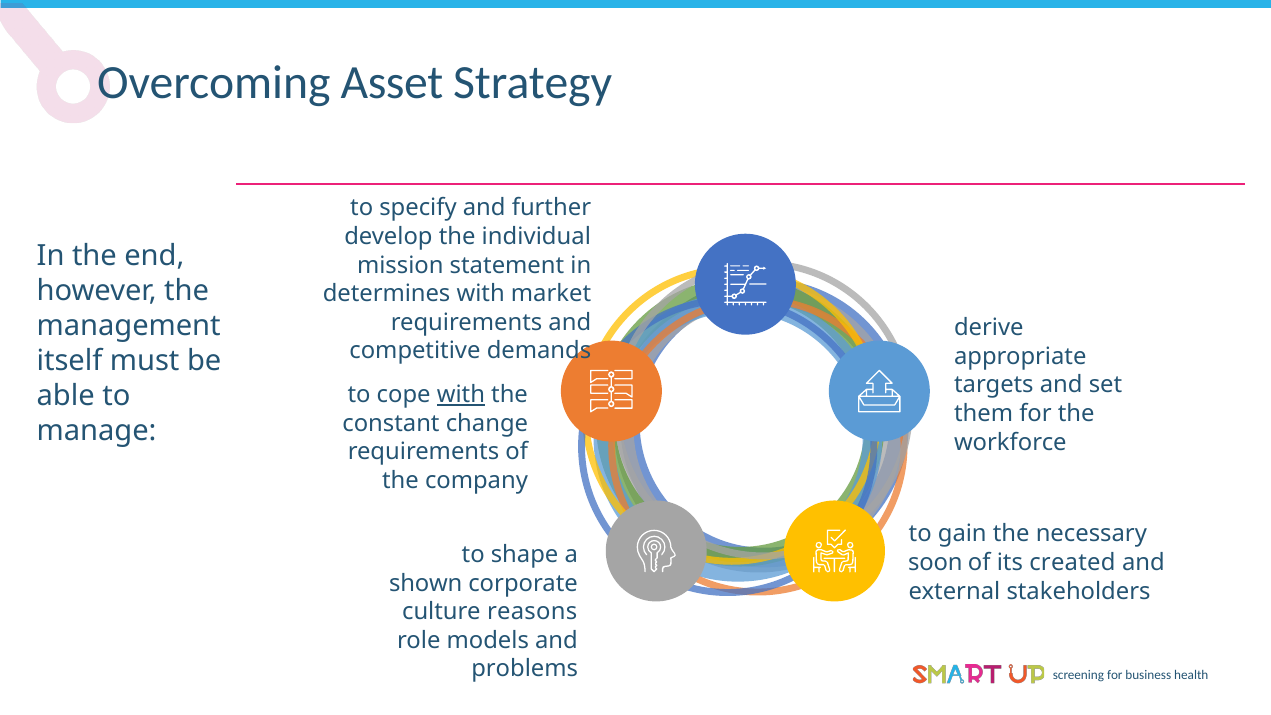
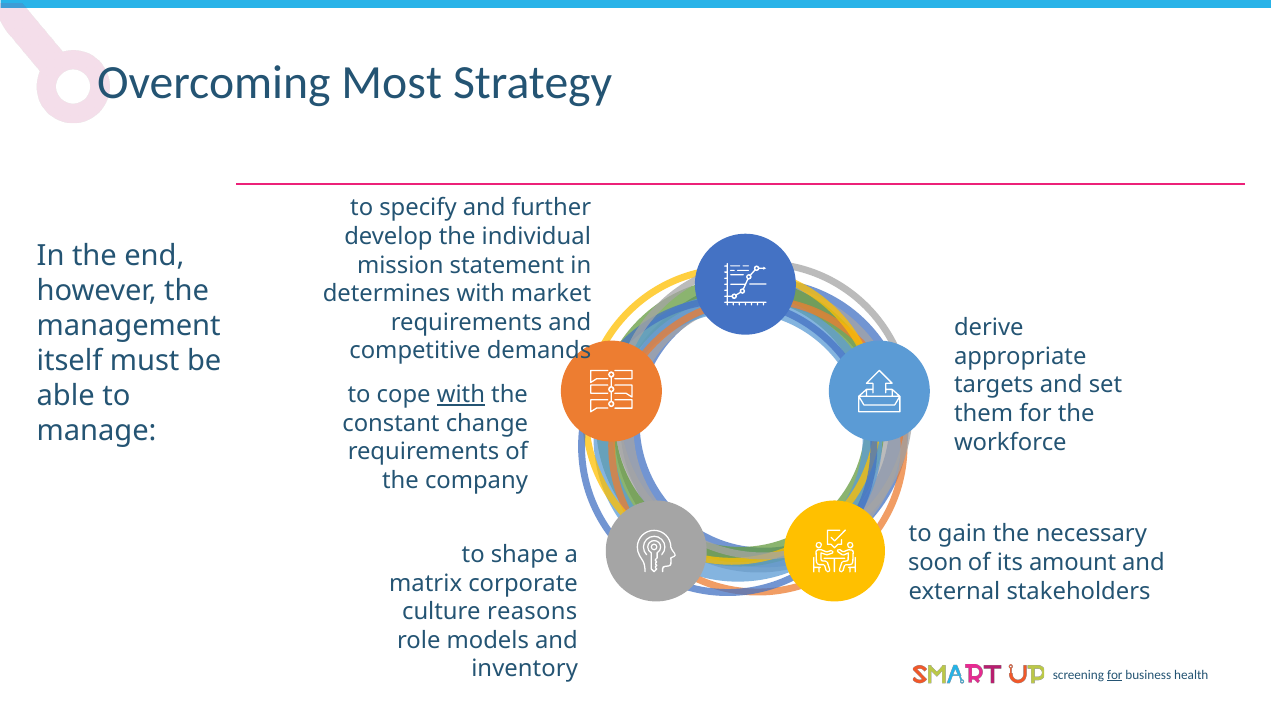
Asset: Asset -> Most (392, 83)
created: created -> amount (1073, 563)
shown: shown -> matrix (426, 583)
problems: problems -> inventory (525, 669)
for underline: none -> present (1115, 675)
